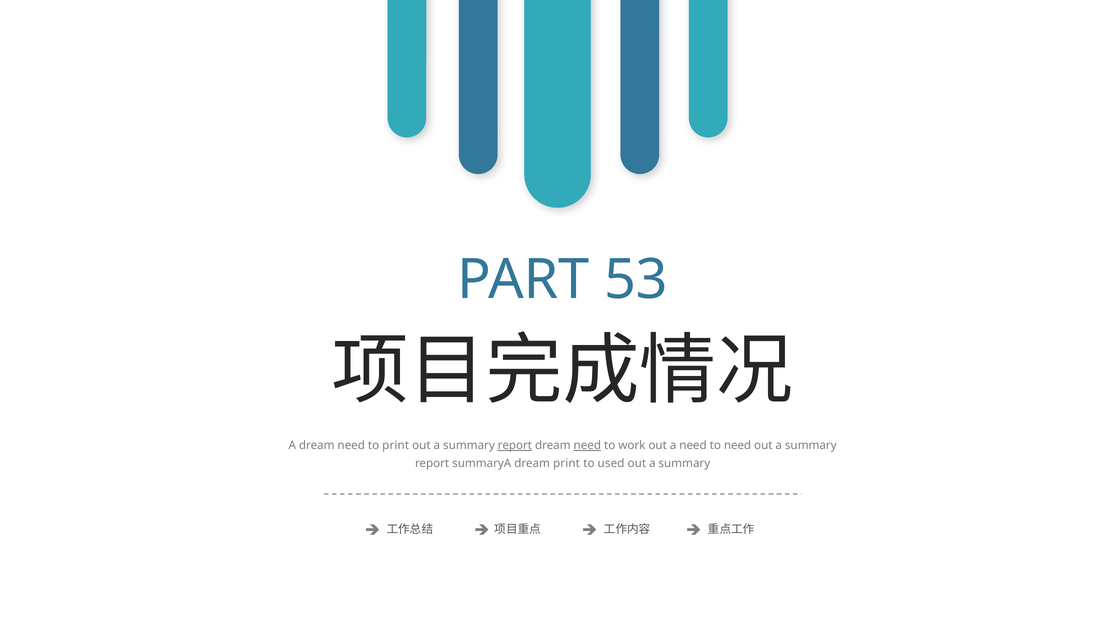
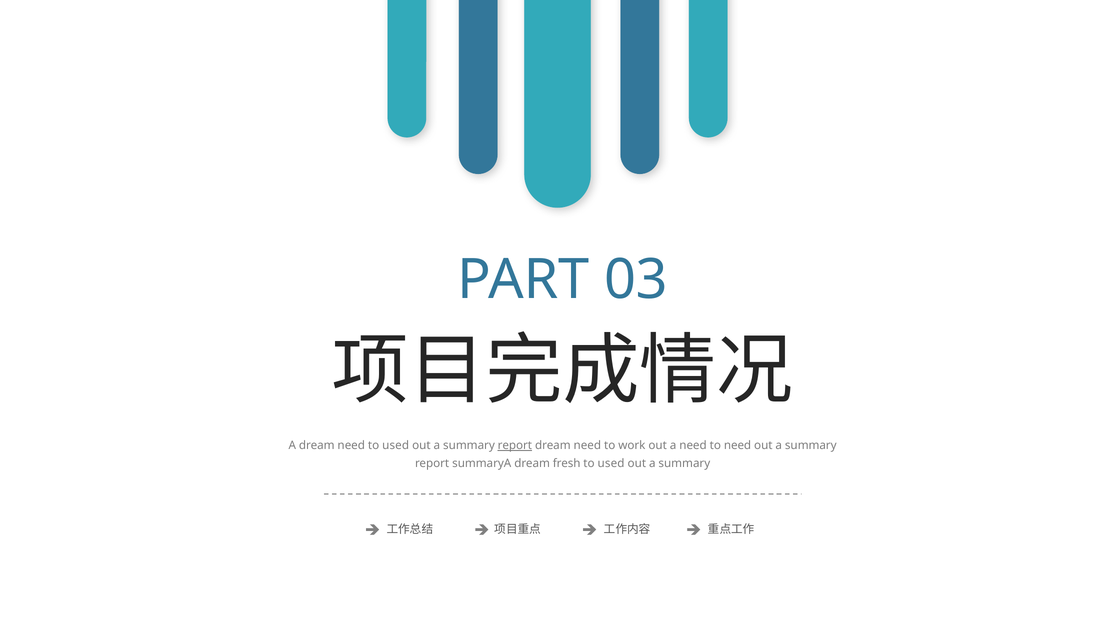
53: 53 -> 03 (636, 280)
need to print: print -> used (396, 445)
need underline: present -> none (587, 445)
dream print: print -> fresh (567, 464)
